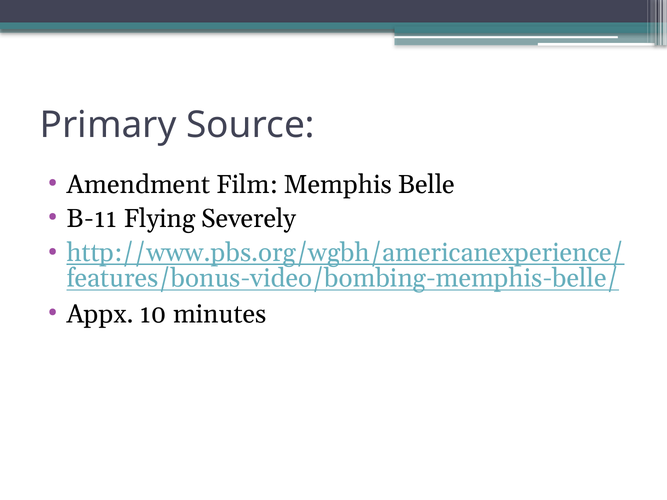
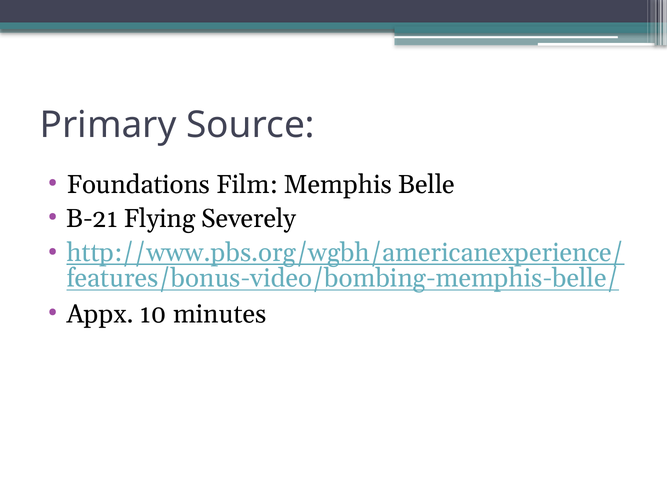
Amendment: Amendment -> Foundations (138, 185)
B-11: B-11 -> B-21 (92, 219)
